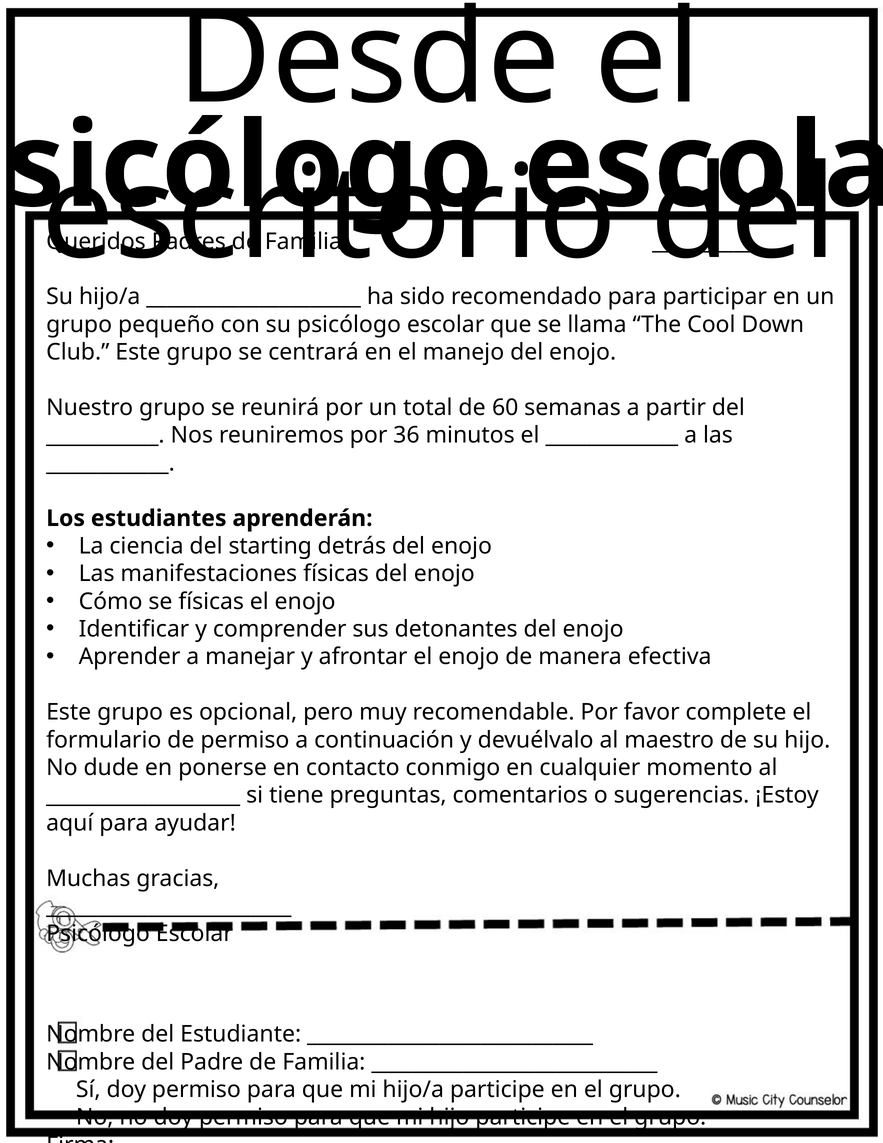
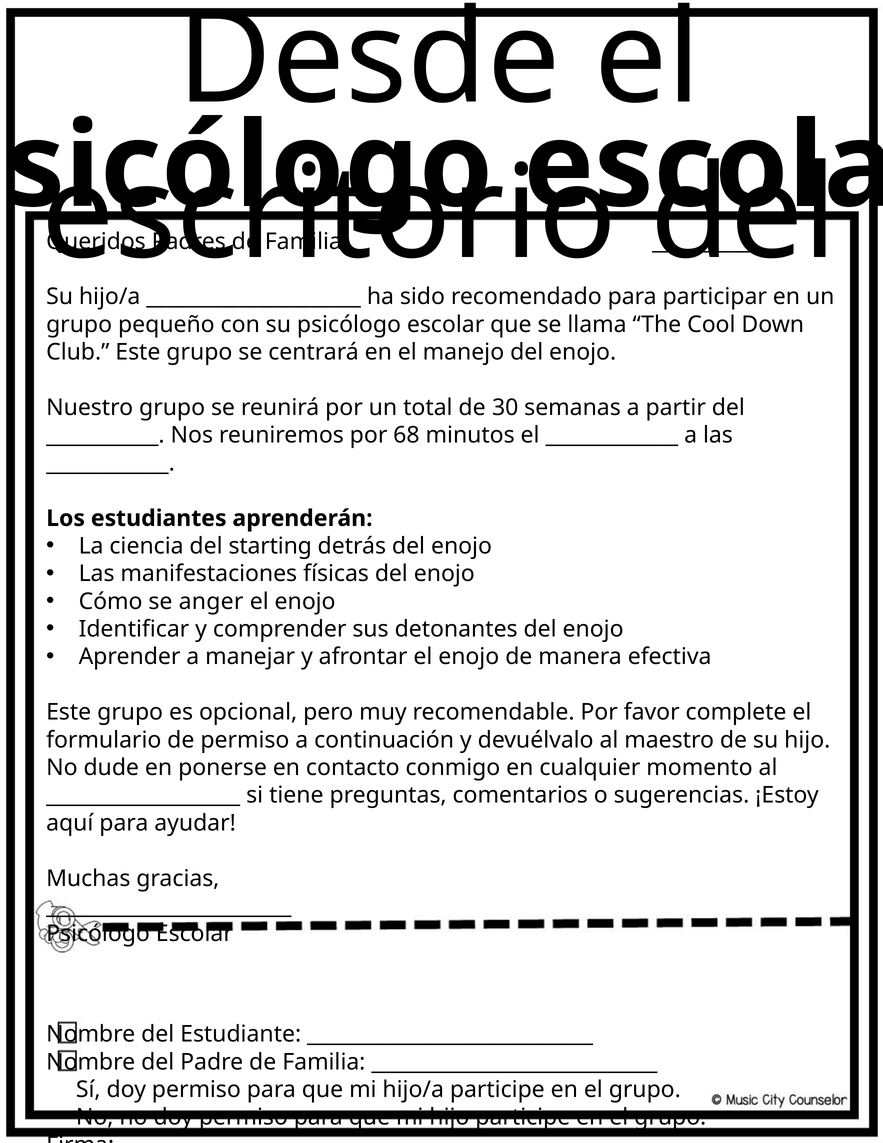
60: 60 -> 30 (505, 407)
36: 36 -> 68 (406, 435)
se físicas: físicas -> anger (211, 601)
